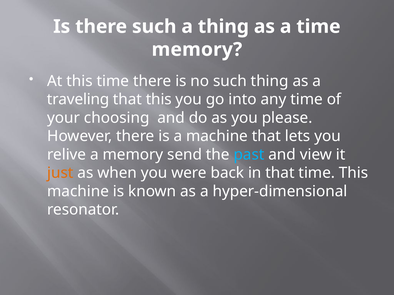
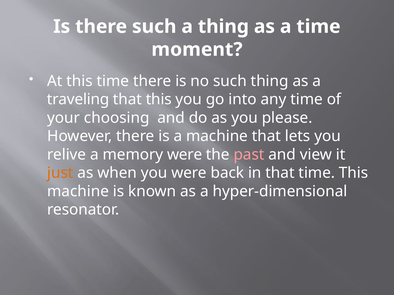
memory: memory -> moment (197, 50)
memory send: send -> were (185, 155)
past colour: light blue -> pink (249, 155)
